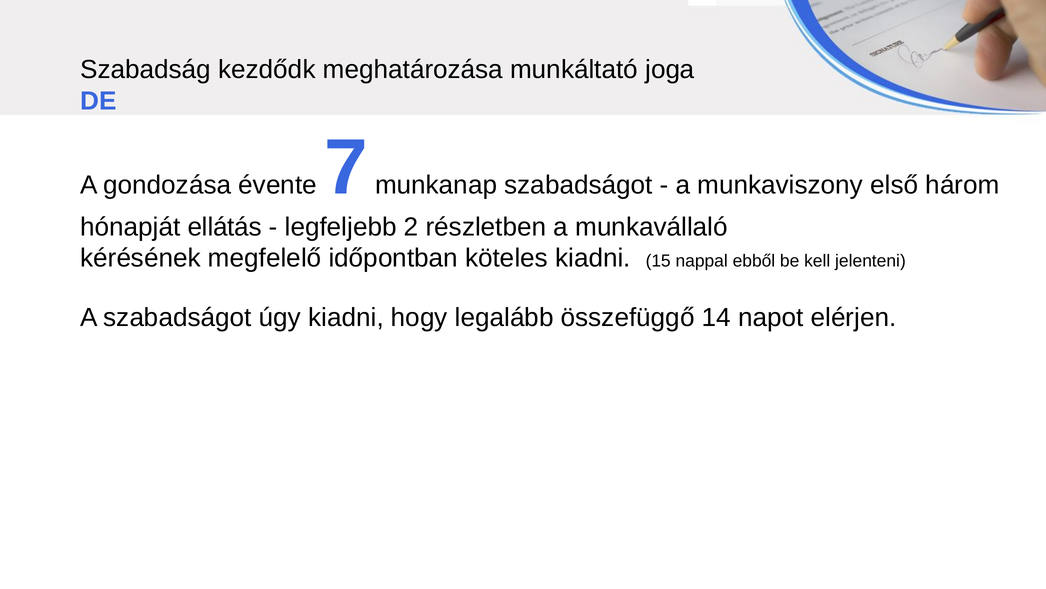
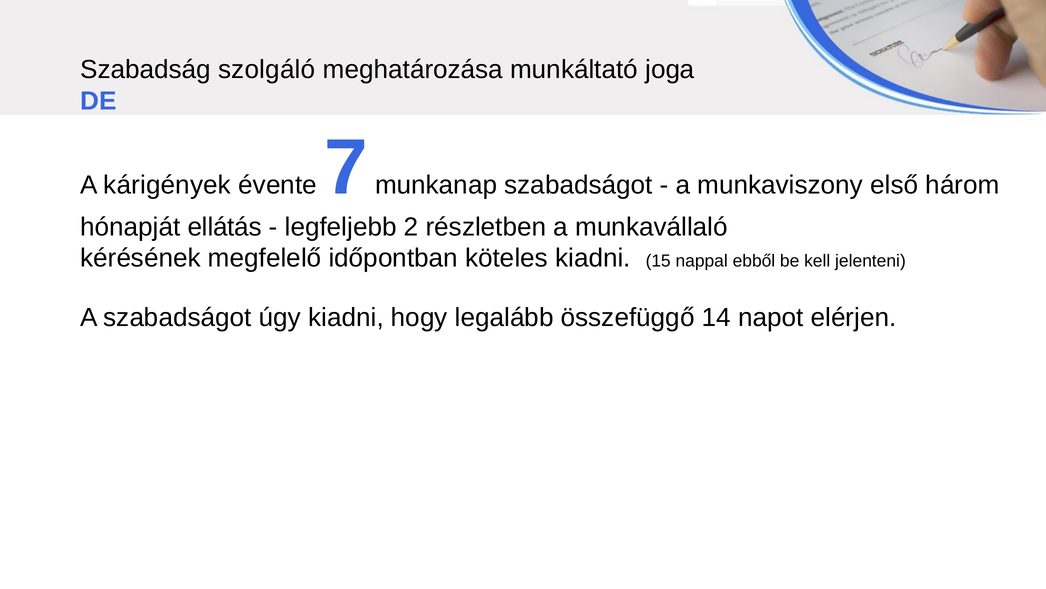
kezdődk: kezdődk -> szolgáló (267, 70)
gondozása: gondozása -> kárigények (167, 185)
